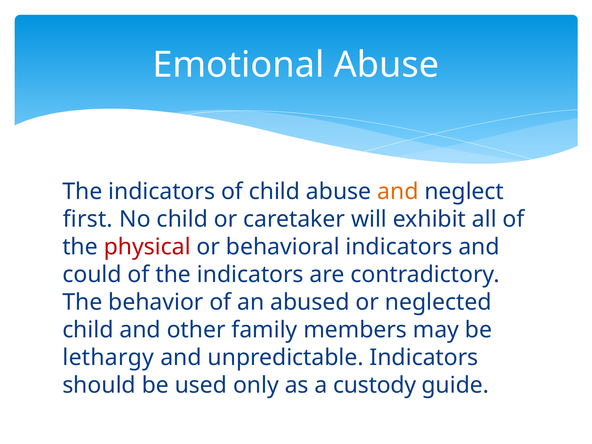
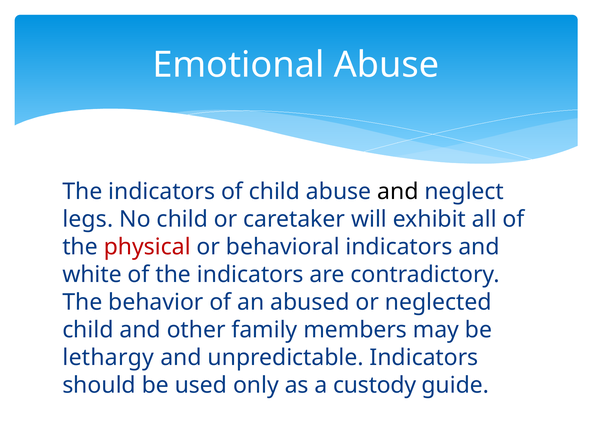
and colour: orange -> black (398, 192)
first: first -> legs (88, 219)
could: could -> white (92, 275)
